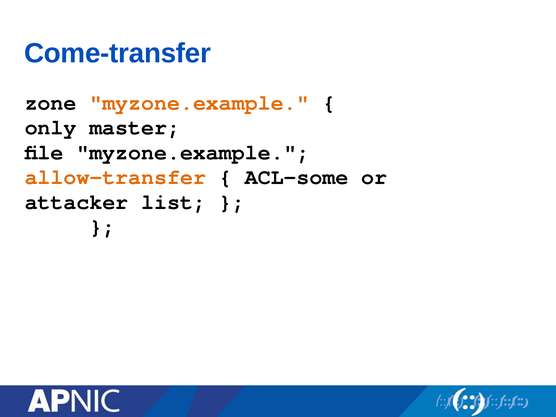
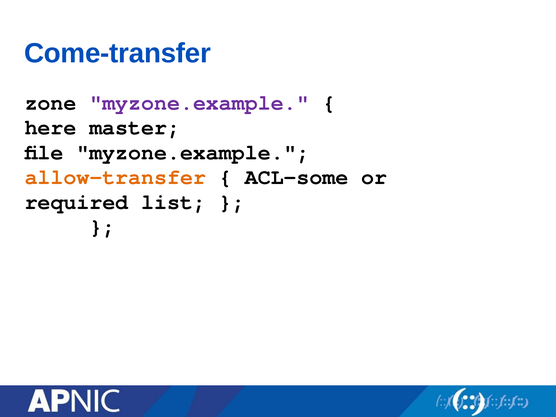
myzone.example colour: orange -> purple (199, 103)
only: only -> here (51, 127)
attacker: attacker -> required (76, 202)
